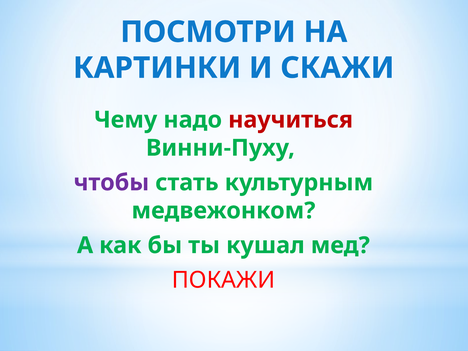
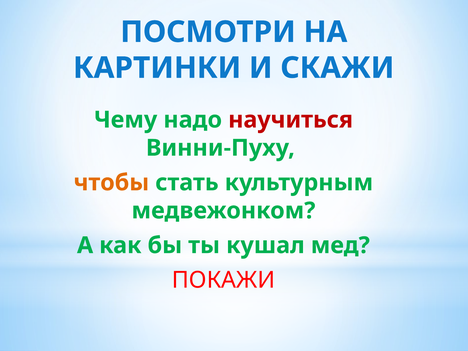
чтобы colour: purple -> orange (111, 183)
